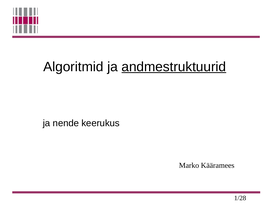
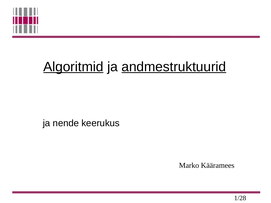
Algoritmid underline: none -> present (73, 67)
